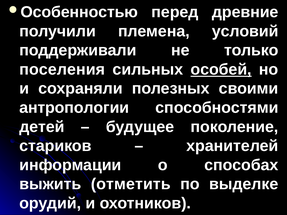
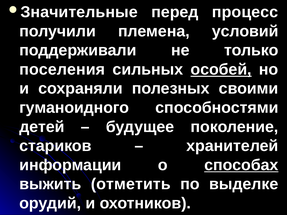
Особенностью: Особенностью -> Значительные (79, 12)
древние: древние -> процесс (245, 12)
антропологии: антропологии -> гуманоидного (74, 108)
способах underline: none -> present (241, 165)
